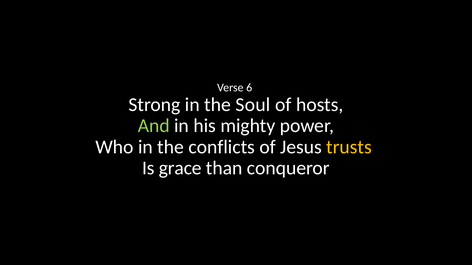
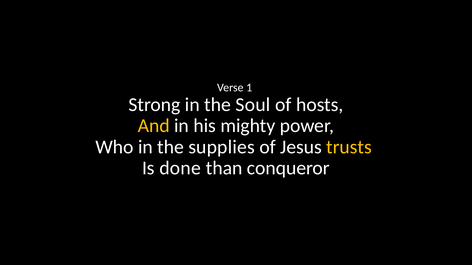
6: 6 -> 1 (249, 88)
And colour: light green -> yellow (154, 126)
conflicts: conflicts -> supplies (222, 147)
grace: grace -> done (180, 169)
